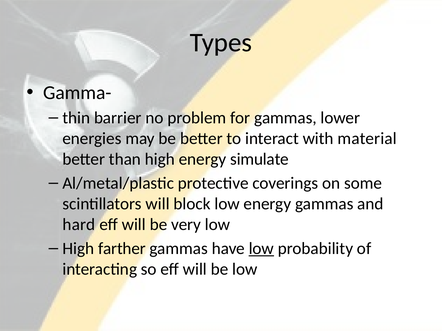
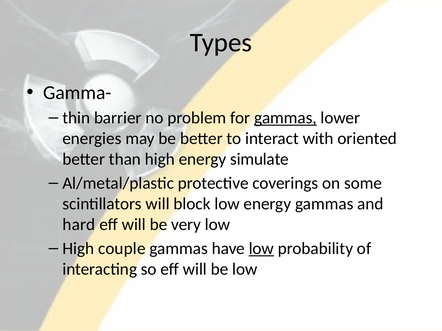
gammas underline: none -> present (285, 118)
material: material -> oriented (367, 139)
farther: farther -> couple (122, 249)
